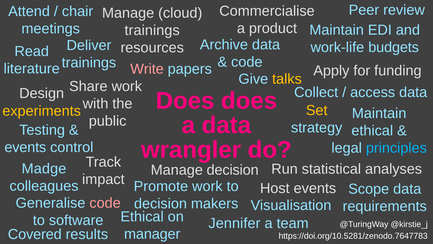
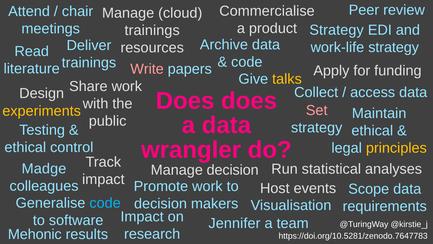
Maintain: Maintain -> Strategy (337, 30)
work-life budgets: budgets -> strategy (394, 47)
Set colour: yellow -> pink (317, 110)
events: events -> ethical (25, 147)
principles colour: light blue -> yellow (396, 148)
code colour: pink -> light blue (105, 203)
Ethical: Ethical -> Impact (142, 216)
manager: manager -> research (152, 234)
Covered: Covered -> Mehonic (35, 234)
